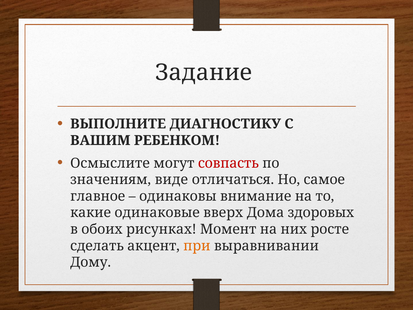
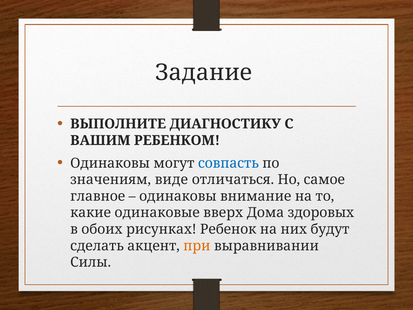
Осмыслите: Осмыслите -> Одинаковы (110, 163)
совпасть colour: red -> blue (228, 163)
Момент: Момент -> Ребенок (228, 229)
росте: росте -> будут (330, 229)
Дому: Дому -> Силы (91, 262)
